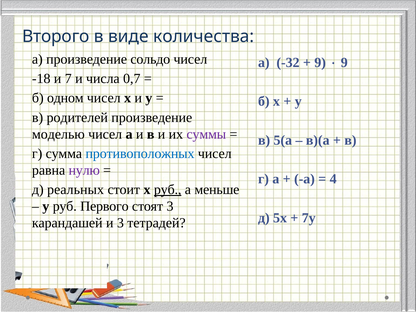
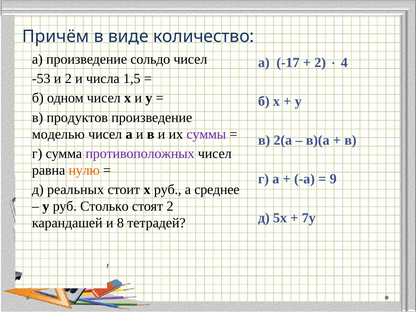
Второго: Второго -> Причём (56, 37)
количества: количества -> количество (204, 37)
-32: -32 -> -17 (288, 63)
9: 9 -> 2 (320, 63)
9: 9 -> 4 (344, 63)
-18: -18 -> -53 (41, 79)
и 7: 7 -> 2 (68, 79)
0,7: 0,7 -> 1,5 (132, 79)
родителей: родителей -> продуктов (77, 117)
5(а: 5(а -> 2(а (283, 140)
противоположных colour: blue -> purple (140, 154)
нулю colour: purple -> orange (84, 170)
4: 4 -> 9 (333, 179)
руб underline: present -> none (168, 190)
меньше: меньше -> среднее (217, 190)
Первого: Первого -> Столько (104, 206)
стоят 3: 3 -> 2 (170, 206)
и 3: 3 -> 8 (120, 223)
